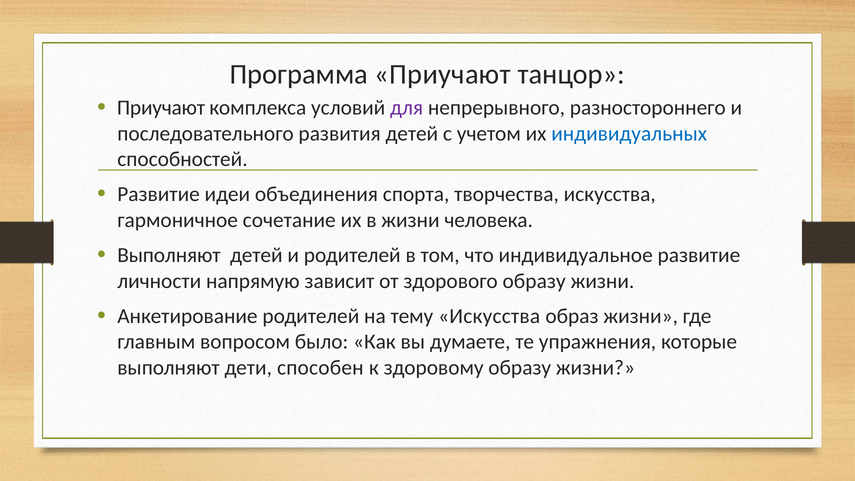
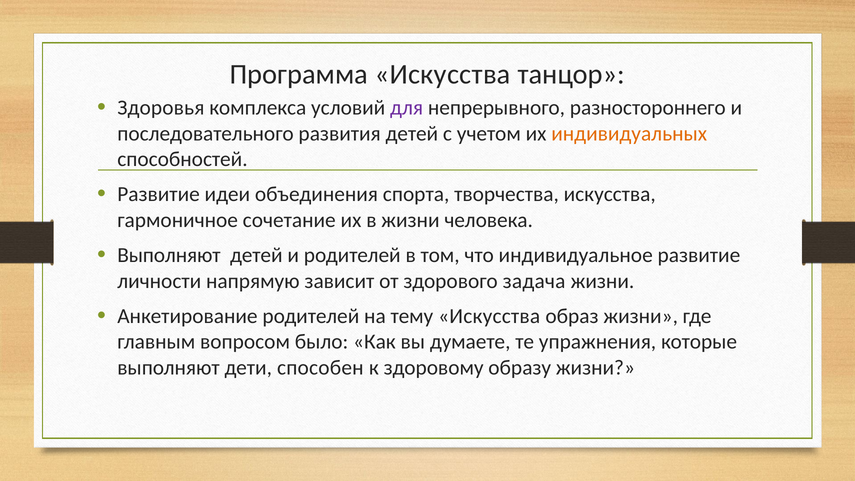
Программа Приучают: Приучают -> Искусства (443, 74)
Приучают: Приучают -> Здоровья (161, 108)
индивидуальных colour: blue -> orange (629, 133)
здорового образу: образу -> задача (534, 281)
